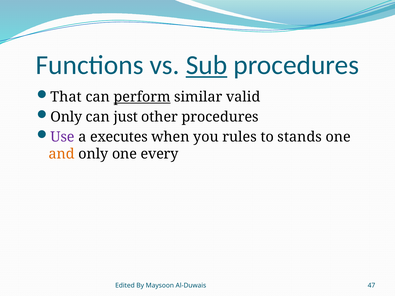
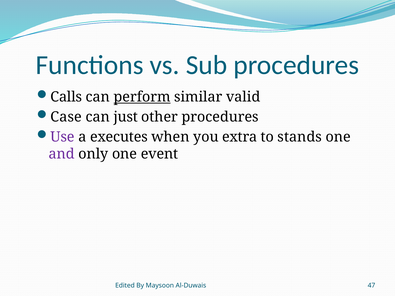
Sub underline: present -> none (207, 65)
That: That -> Calls (66, 97)
Only: Only -> Case (66, 117)
rules: rules -> extra (240, 137)
and colour: orange -> purple (62, 154)
every: every -> event (159, 154)
